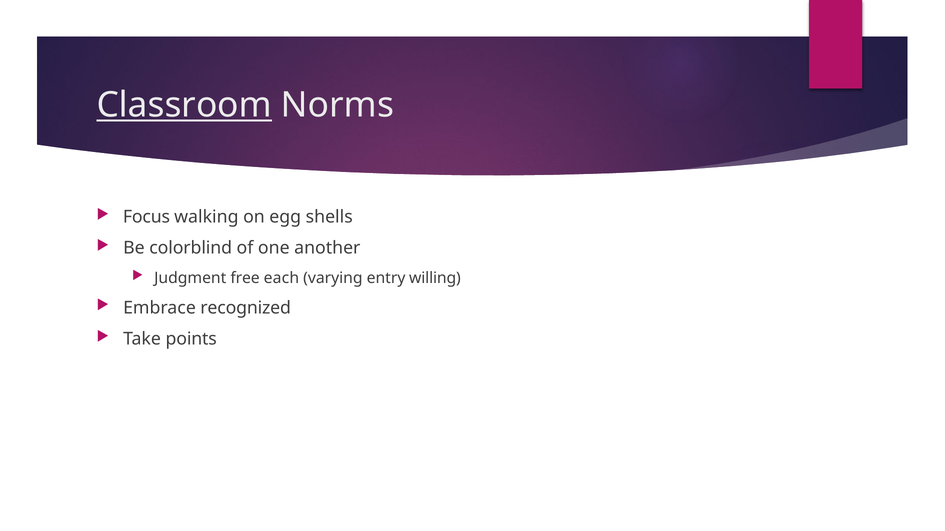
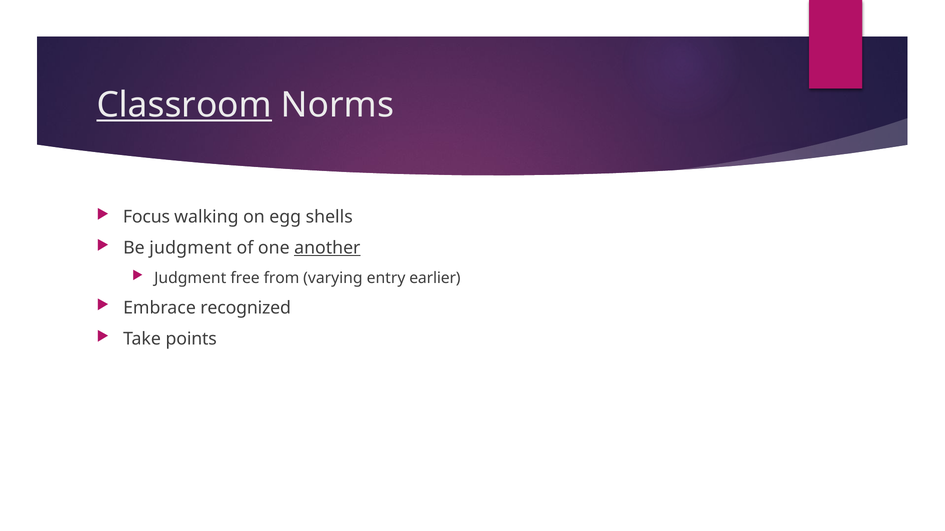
Be colorblind: colorblind -> judgment (191, 248)
another underline: none -> present (327, 248)
each: each -> from (282, 278)
willing: willing -> earlier (435, 278)
